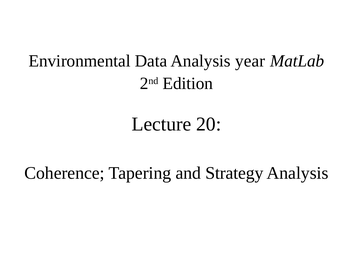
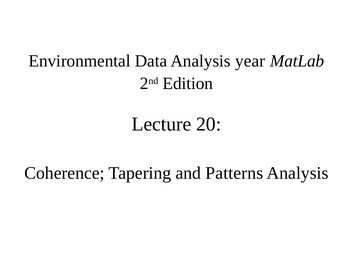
Strategy: Strategy -> Patterns (234, 173)
